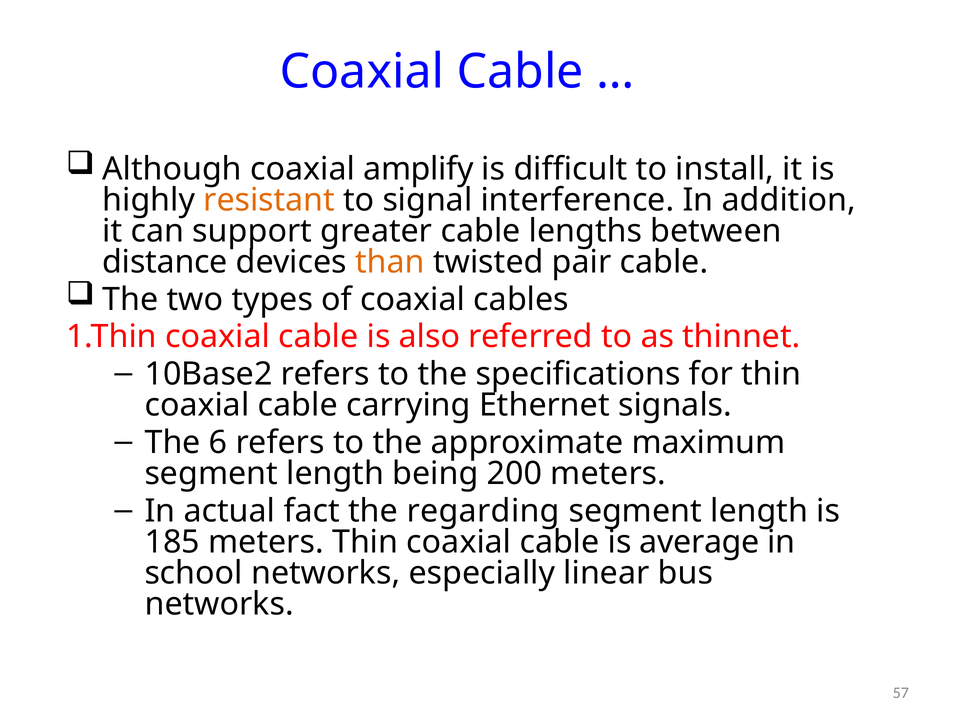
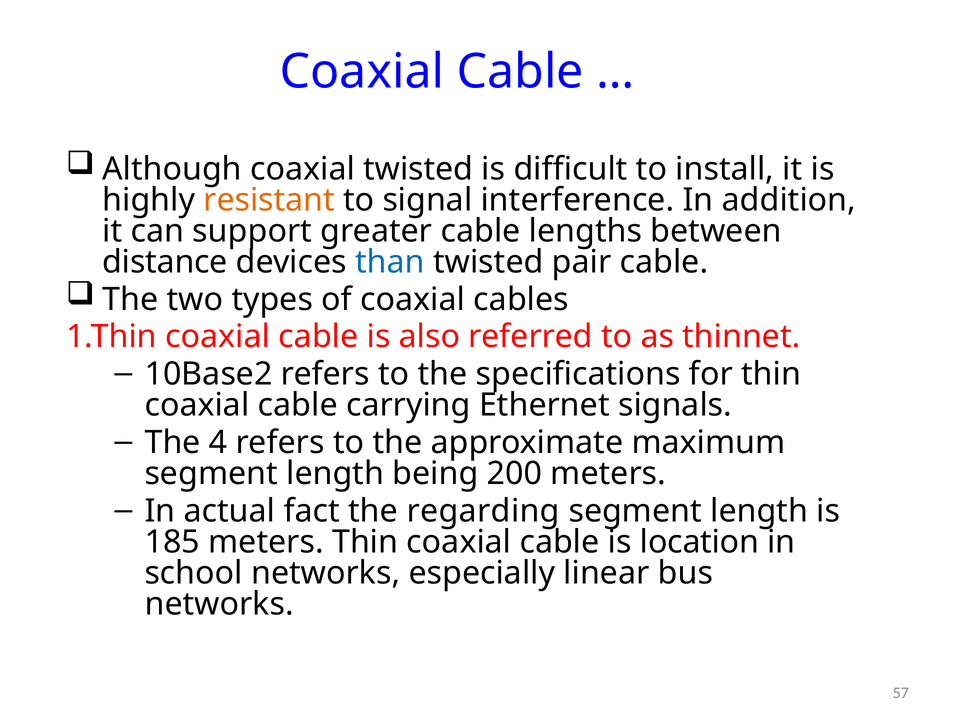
coaxial amplify: amplify -> twisted (418, 169)
than colour: orange -> blue (390, 262)
6: 6 -> 4 (218, 442)
average: average -> location (699, 541)
